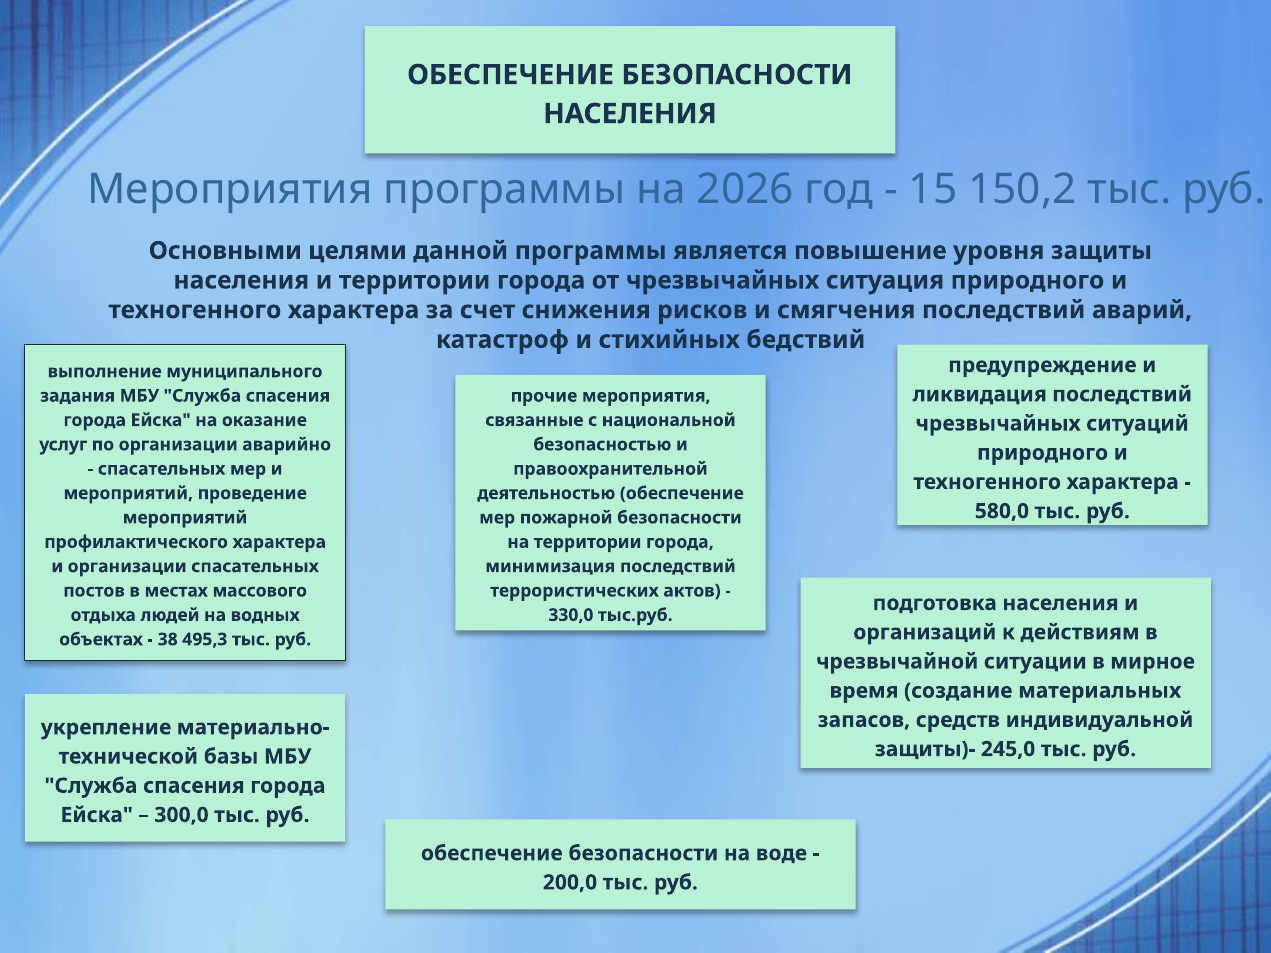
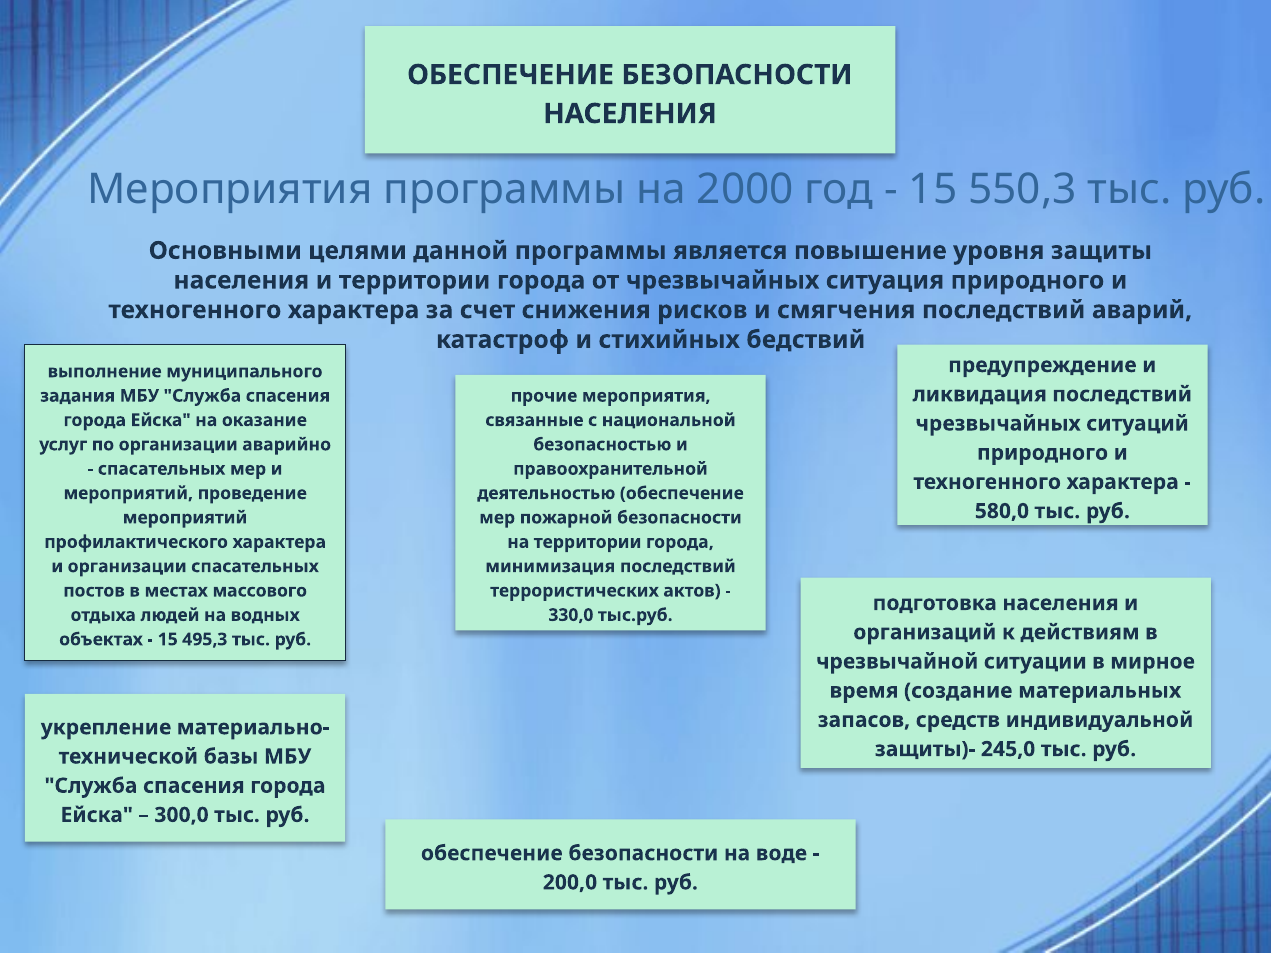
2026: 2026 -> 2000 (745, 190)
150,2: 150,2 -> 550,3 (1023, 190)
38: 38 -> 15 (168, 640)
